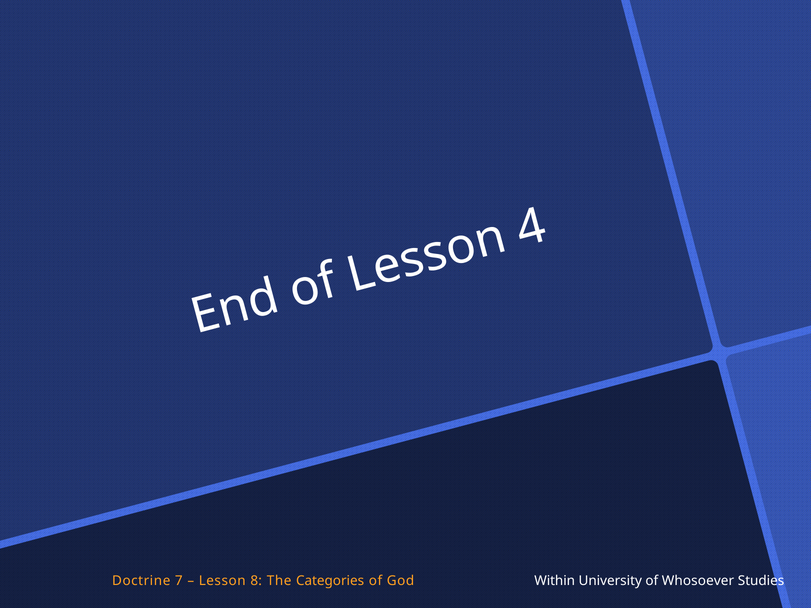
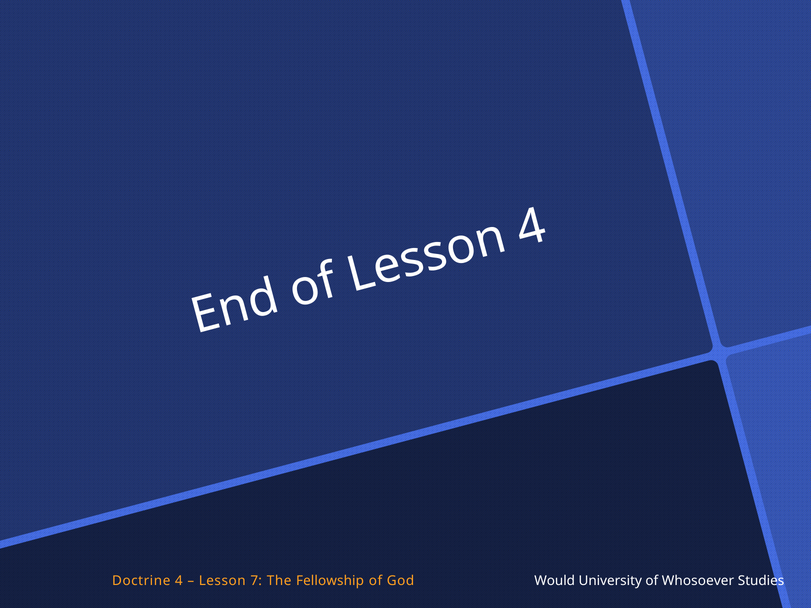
Doctrine 7: 7 -> 4 (179, 581)
8: 8 -> 7 (256, 581)
Categories: Categories -> Fellowship (330, 581)
Within: Within -> Would (555, 581)
